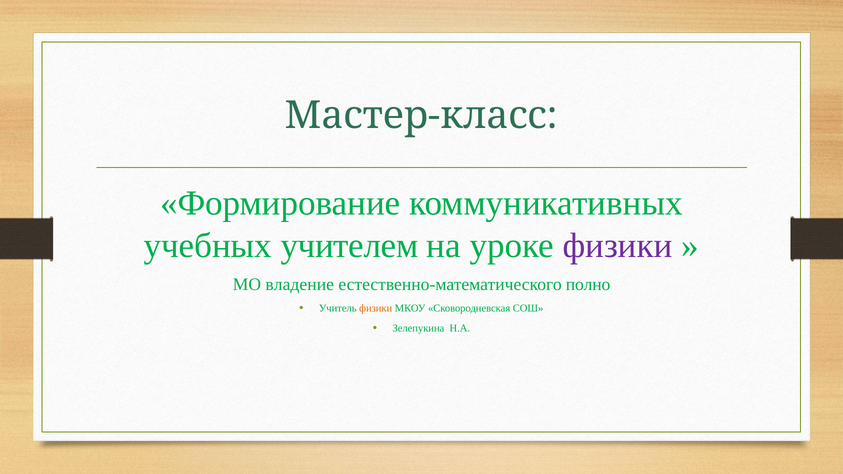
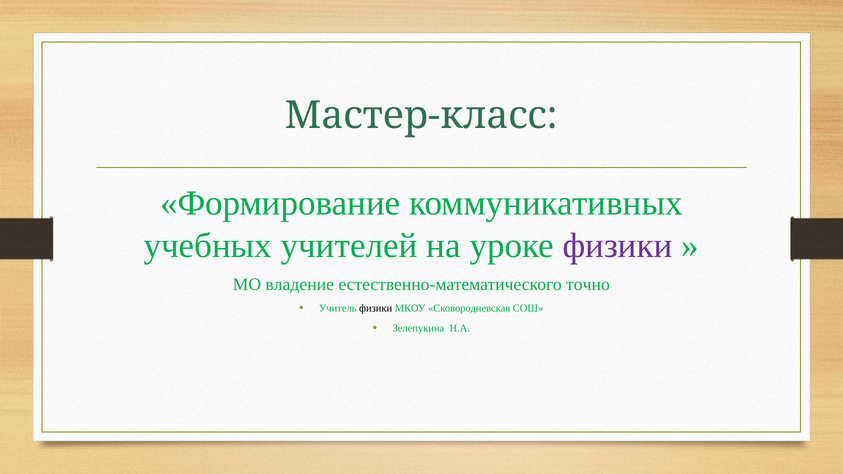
учителем: учителем -> учителей (349, 246)
полно: полно -> точно (588, 285)
физики colour: orange -> black (376, 309)
